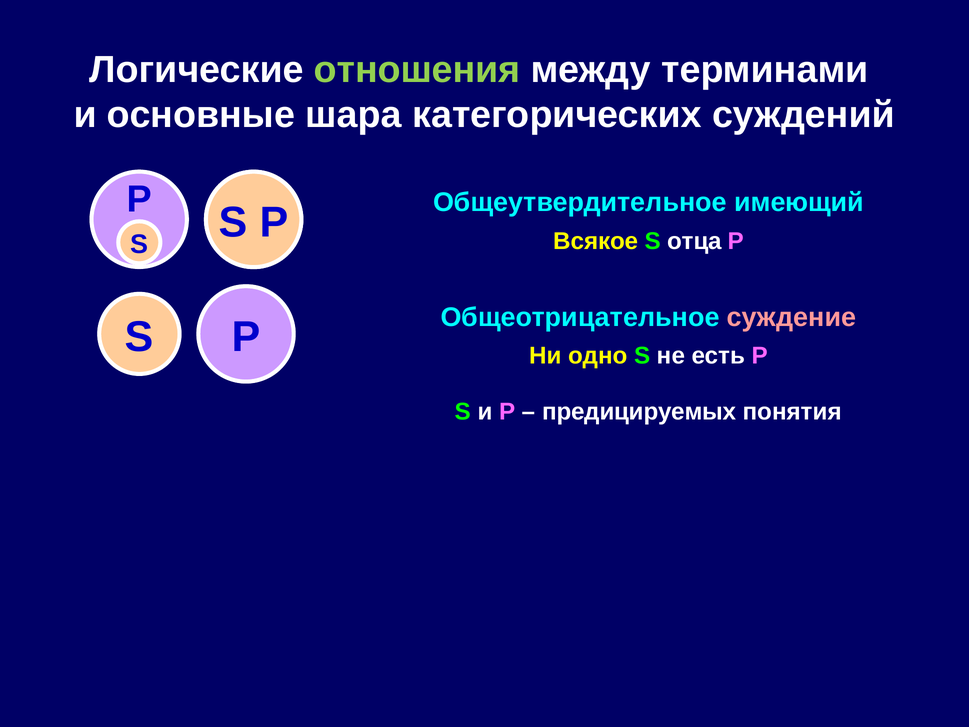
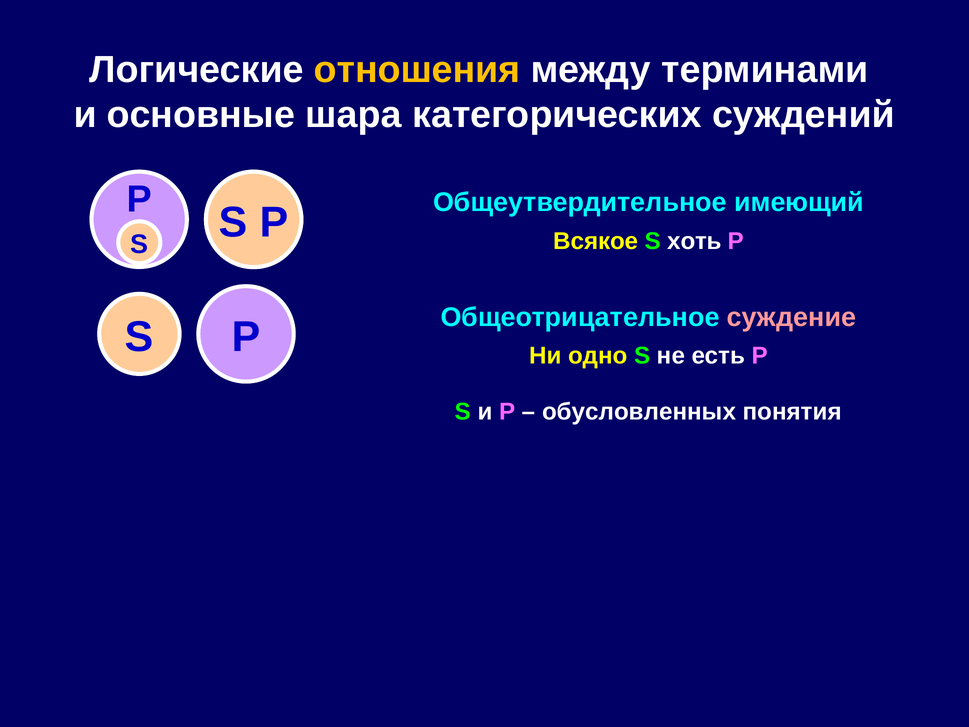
отношения colour: light green -> yellow (417, 70)
отца: отца -> хоть (695, 241)
предицируемых: предицируемых -> обусловленных (639, 412)
